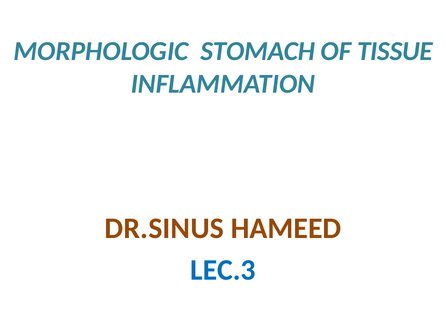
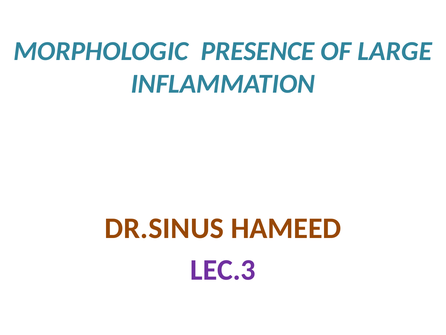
STOMACH: STOMACH -> PRESENCE (258, 51)
TISSUE: TISSUE -> LARGE (395, 51)
LEC.3 colour: blue -> purple (223, 270)
